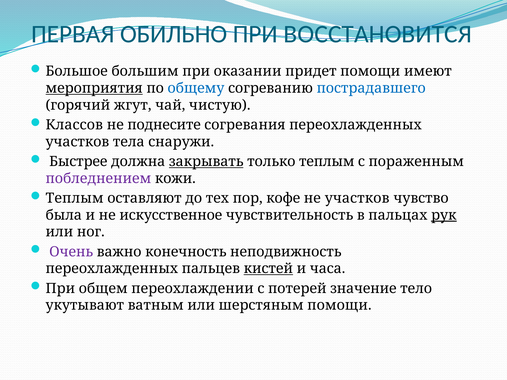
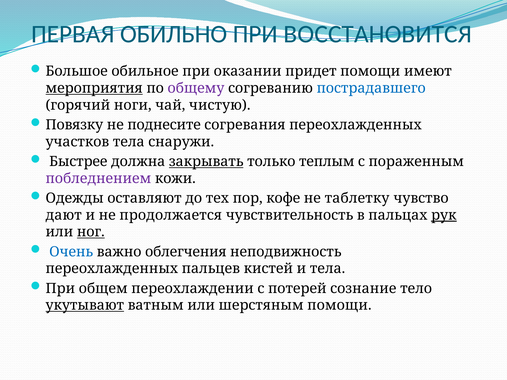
большим: большим -> обильное (145, 71)
общему colour: blue -> purple (196, 88)
жгут: жгут -> ноги (133, 105)
Классов: Классов -> Повязку (74, 125)
Теплым: Теплым -> Одежды (75, 198)
не участков: участков -> таблетку (357, 198)
была: была -> дают (64, 215)
искусственное: искусственное -> продолжается (171, 215)
ног underline: none -> present (91, 232)
Очень colour: purple -> blue (71, 252)
конечность: конечность -> облегчения (186, 252)
кистей underline: present -> none (268, 269)
и часа: часа -> тела (328, 269)
значение: значение -> сознание (363, 289)
укутывают underline: none -> present (85, 305)
